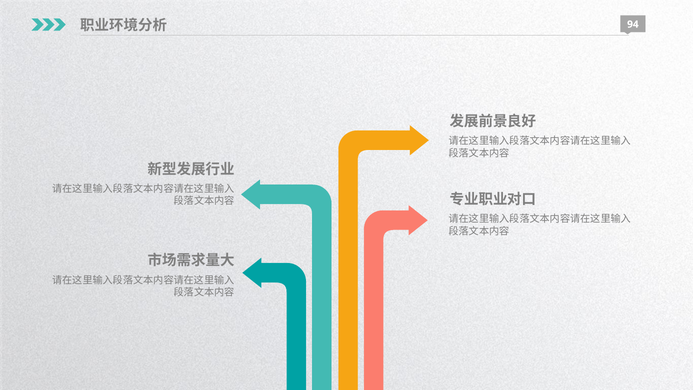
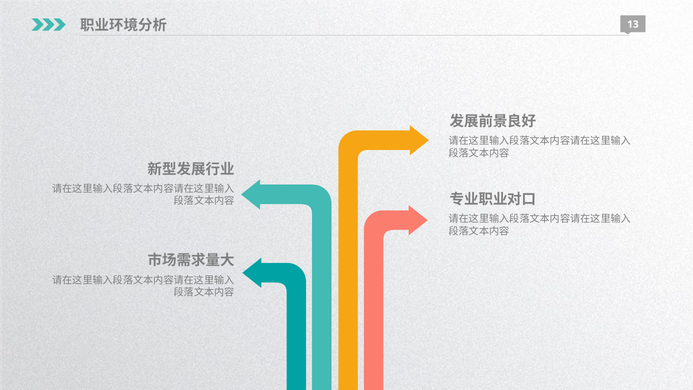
94: 94 -> 13 (633, 24)
